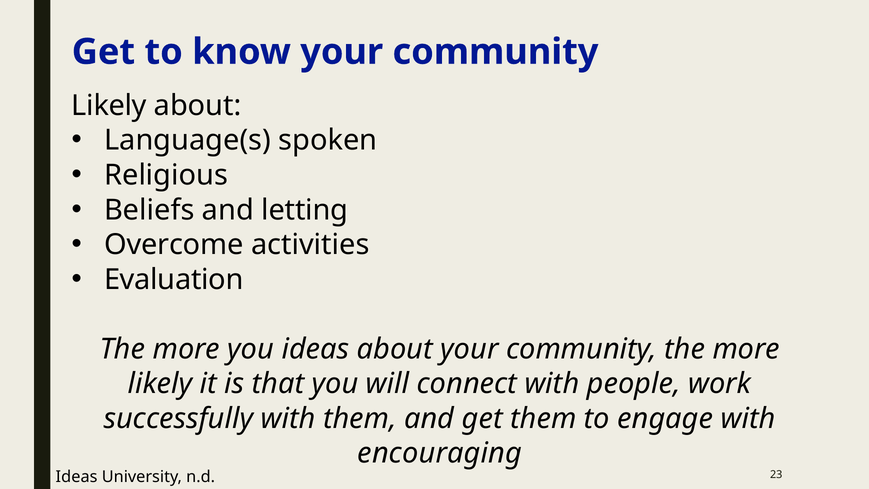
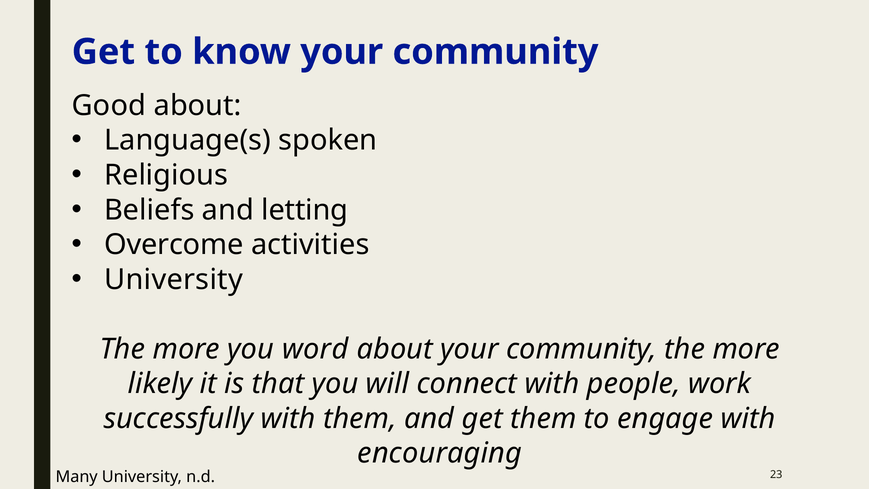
Likely: Likely -> Good (109, 106)
Evaluation: Evaluation -> University (174, 279)
you ideas: ideas -> word (315, 349)
Ideas: Ideas -> Many (77, 477)
